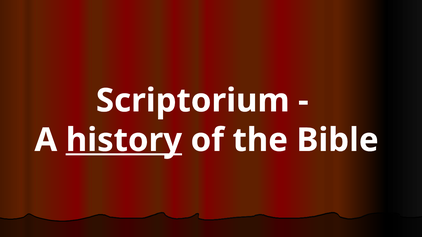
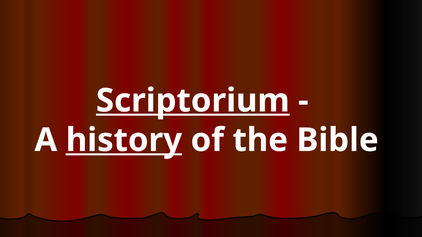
Scriptorium underline: none -> present (193, 101)
